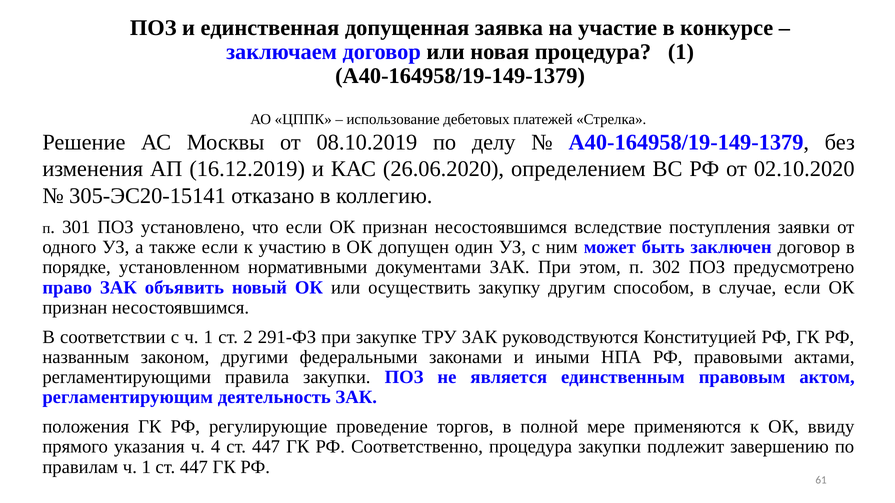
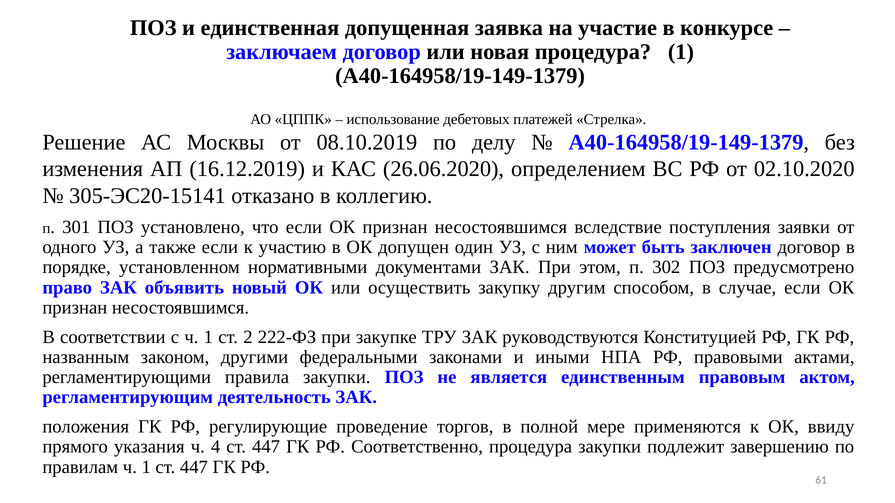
291-ФЗ: 291-ФЗ -> 222-ФЗ (287, 337)
